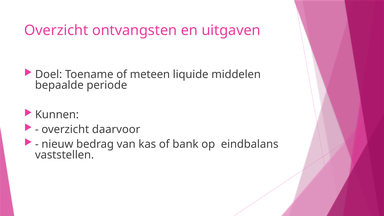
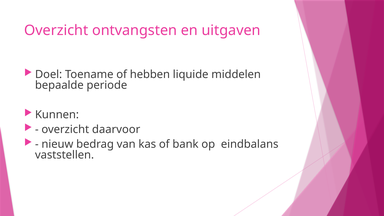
meteen: meteen -> hebben (150, 74)
